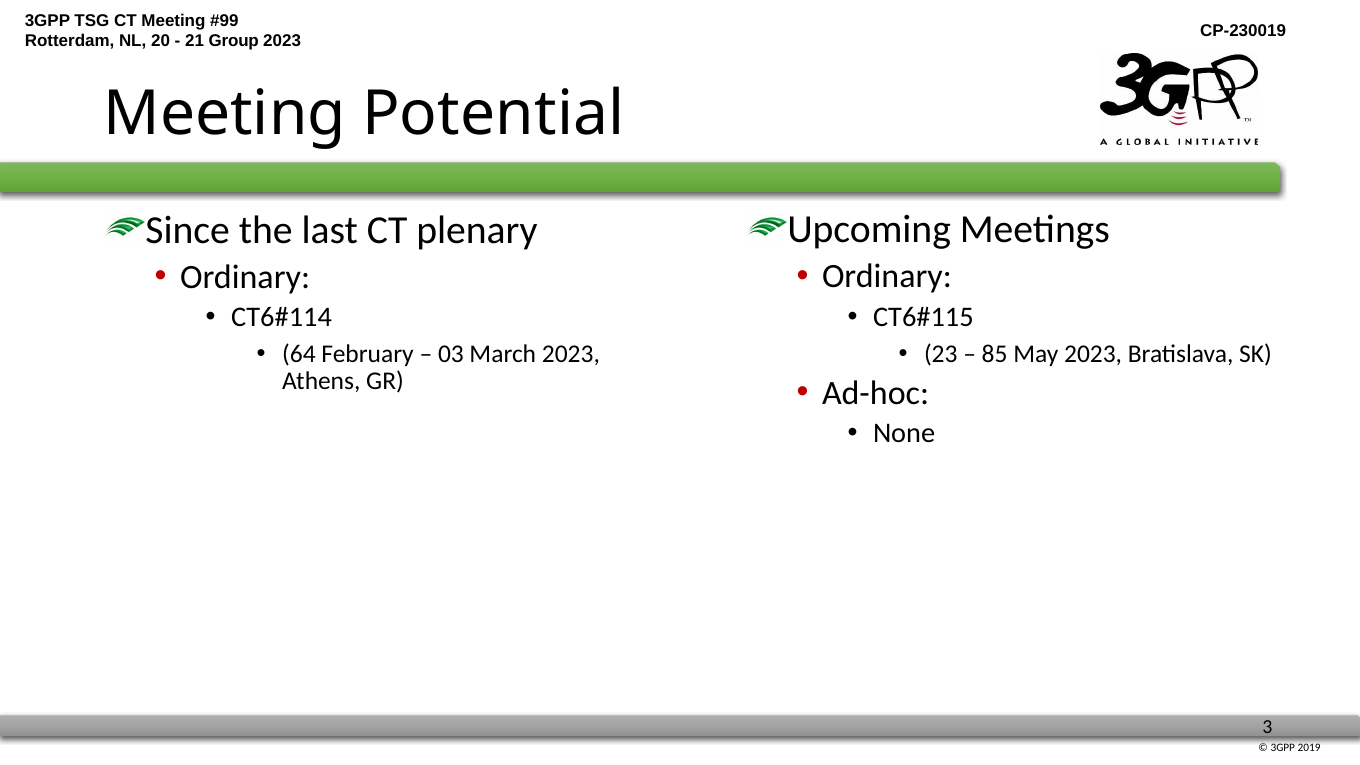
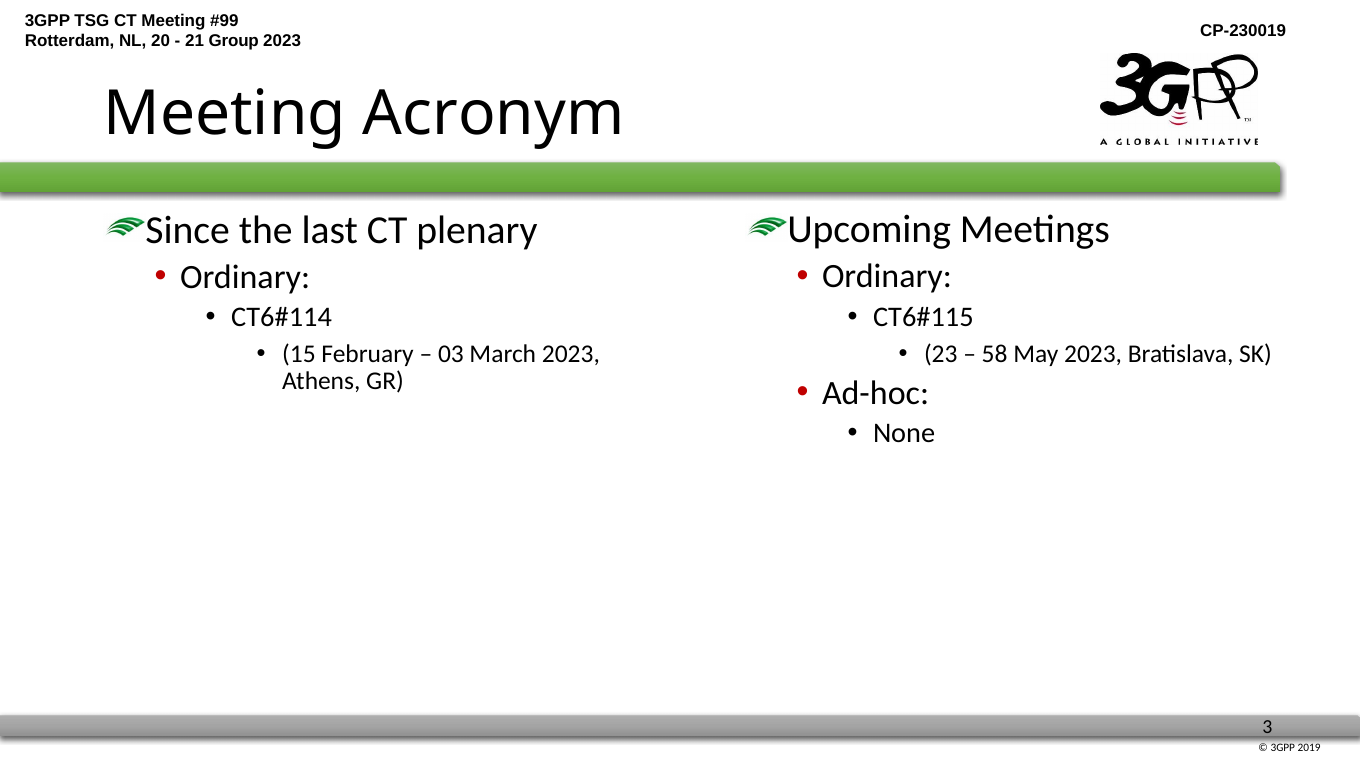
Potential: Potential -> Acronym (493, 114)
64: 64 -> 15 (299, 354)
85: 85 -> 58 (995, 354)
